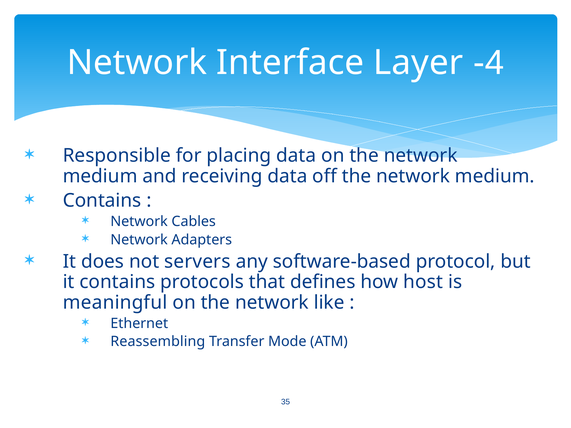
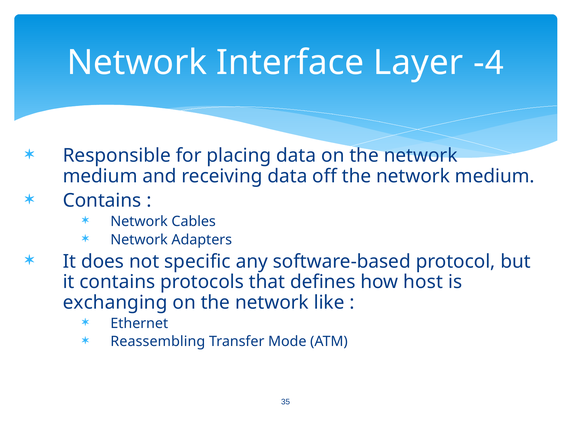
servers: servers -> specific (197, 262)
meaningful: meaningful -> exchanging (115, 303)
